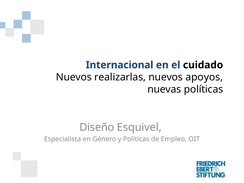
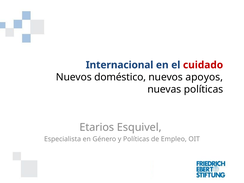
cuidado colour: black -> red (203, 65)
realizarlas: realizarlas -> doméstico (120, 77)
Diseño: Diseño -> Etarios (97, 127)
